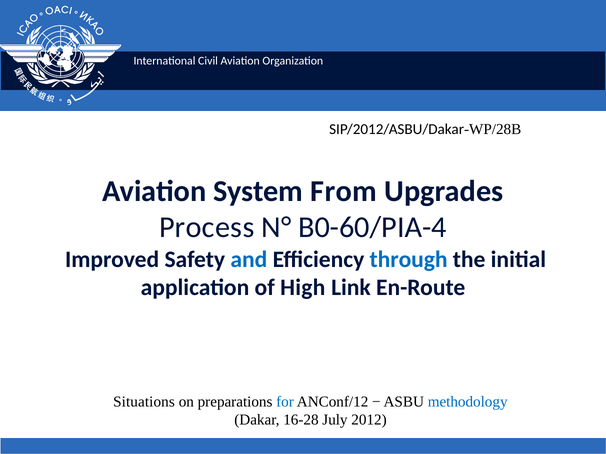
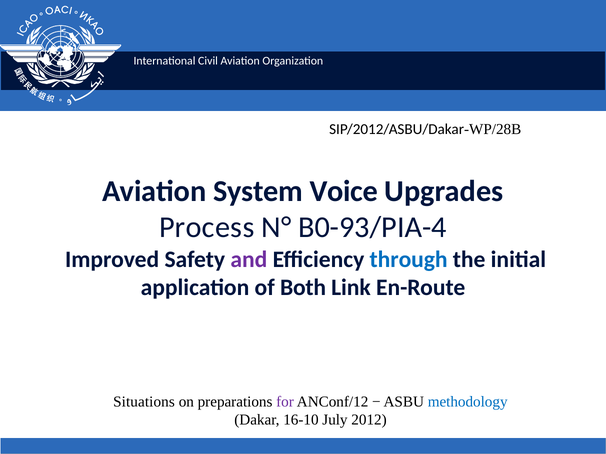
From: From -> Voice (344, 191)
B0-60/PIA-4: B0-60/PIA-4 -> B0-93/PIA-4 (372, 228)
and colour: blue -> purple (249, 260)
High: High -> Both (303, 288)
for colour: blue -> purple (285, 402)
16-28: 16-28 -> 16-10 (301, 420)
